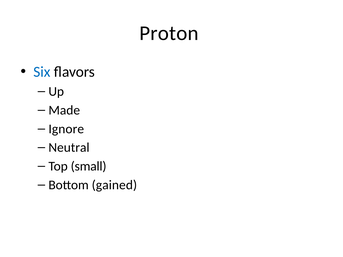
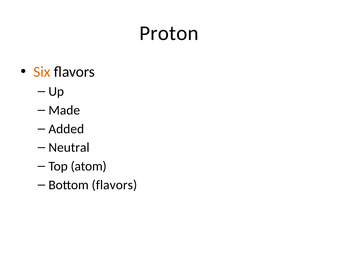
Six colour: blue -> orange (42, 72)
Ignore: Ignore -> Added (66, 129)
small: small -> atom (89, 166)
Bottom gained: gained -> flavors (114, 185)
